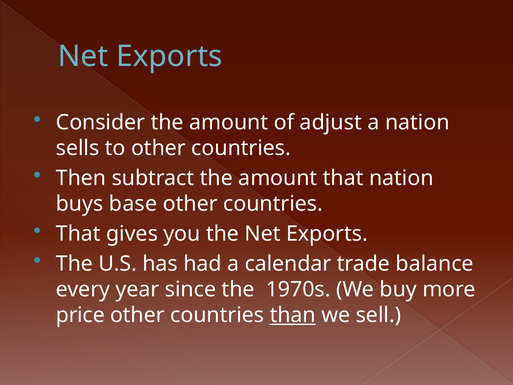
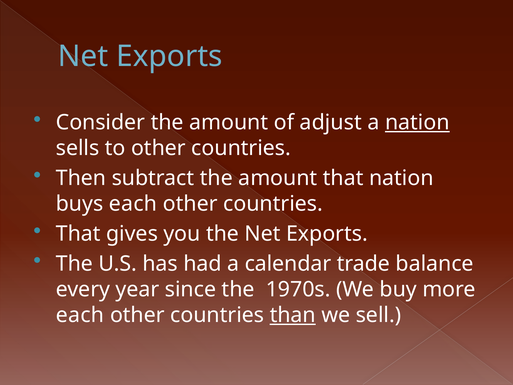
nation underline: none -> present (417, 122)
buys base: base -> each (133, 204)
price: price -> each (80, 315)
